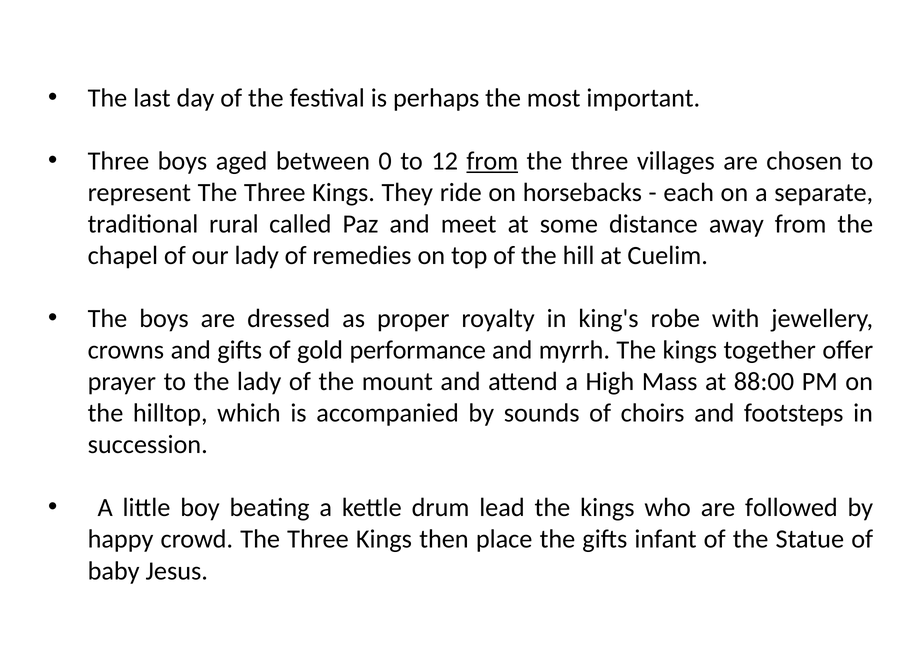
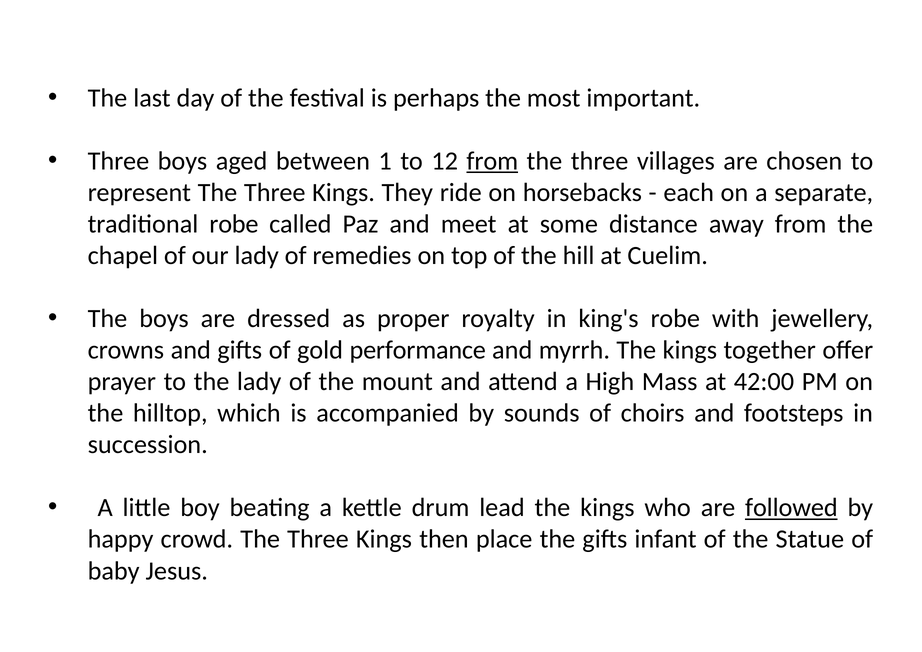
0: 0 -> 1 (385, 161)
traditional rural: rural -> robe (234, 224)
88:00: 88:00 -> 42:00 (764, 382)
followed underline: none -> present (791, 508)
